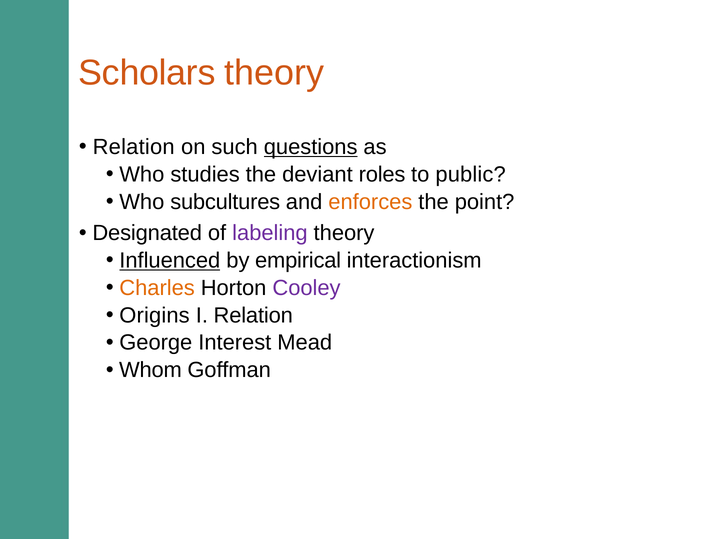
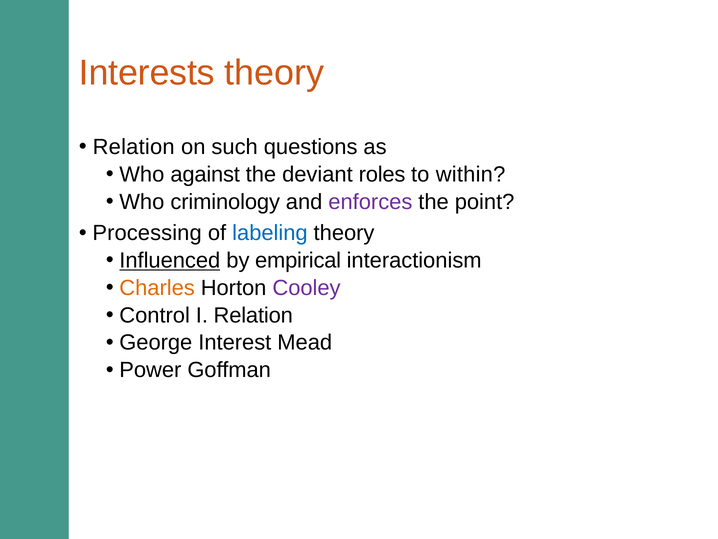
Scholars: Scholars -> Interests (147, 73)
questions underline: present -> none (311, 147)
studies: studies -> against (205, 174)
public: public -> within (471, 174)
subcultures: subcultures -> criminology (225, 202)
enforces colour: orange -> purple (370, 202)
Designated: Designated -> Processing (147, 233)
labeling colour: purple -> blue (270, 233)
Origins: Origins -> Control (155, 315)
Whom: Whom -> Power (150, 370)
